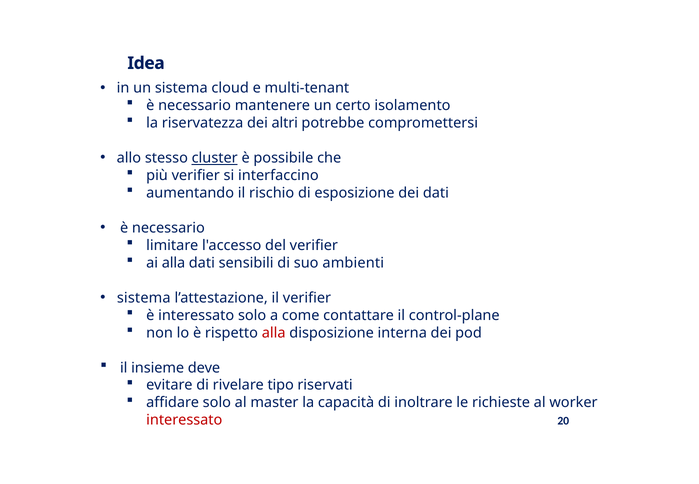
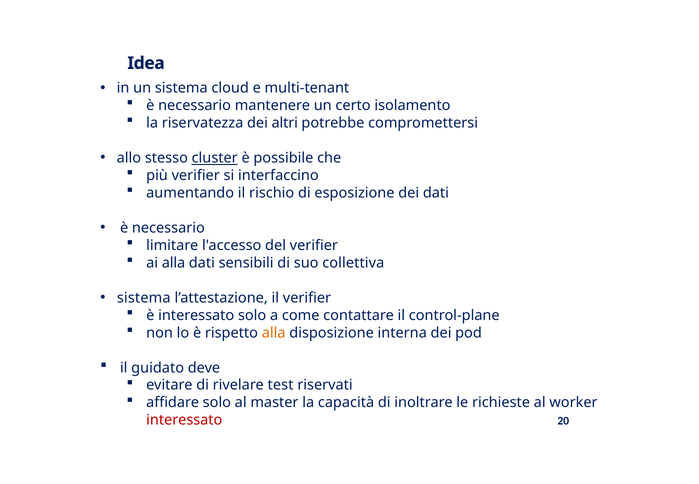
ambienti: ambienti -> collettiva (353, 263)
alla colour: red -> orange (274, 333)
insieme: insieme -> guidato (158, 368)
tipo: tipo -> test (281, 385)
